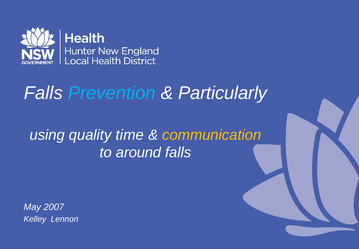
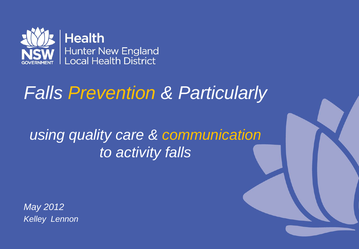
Prevention colour: light blue -> yellow (112, 93)
time: time -> care (130, 135)
around: around -> activity (139, 152)
2007: 2007 -> 2012 (54, 207)
